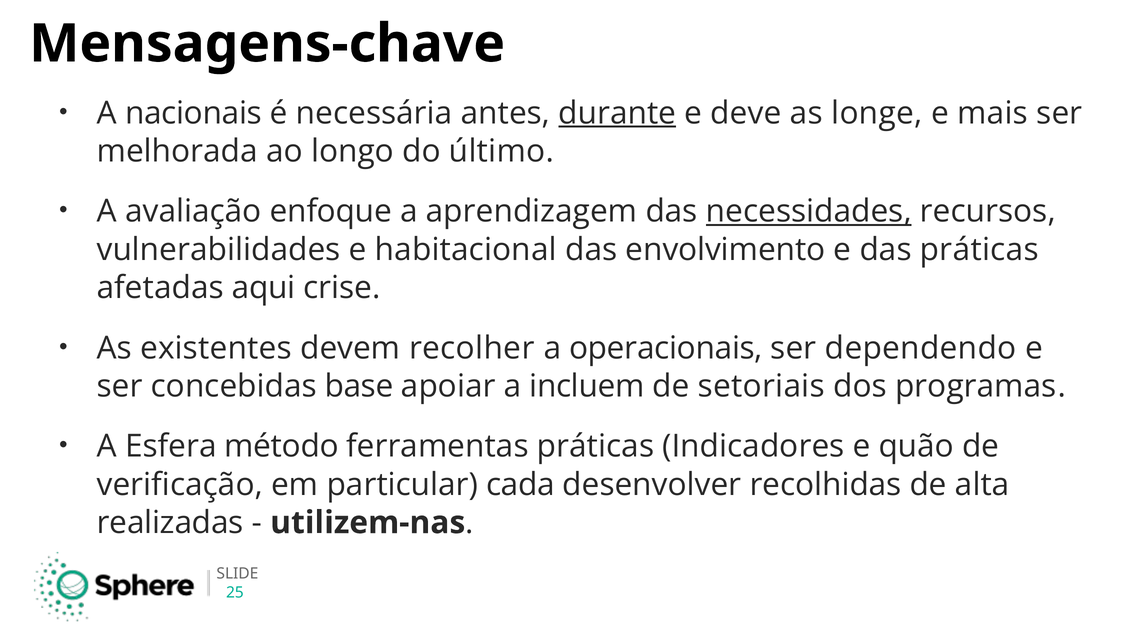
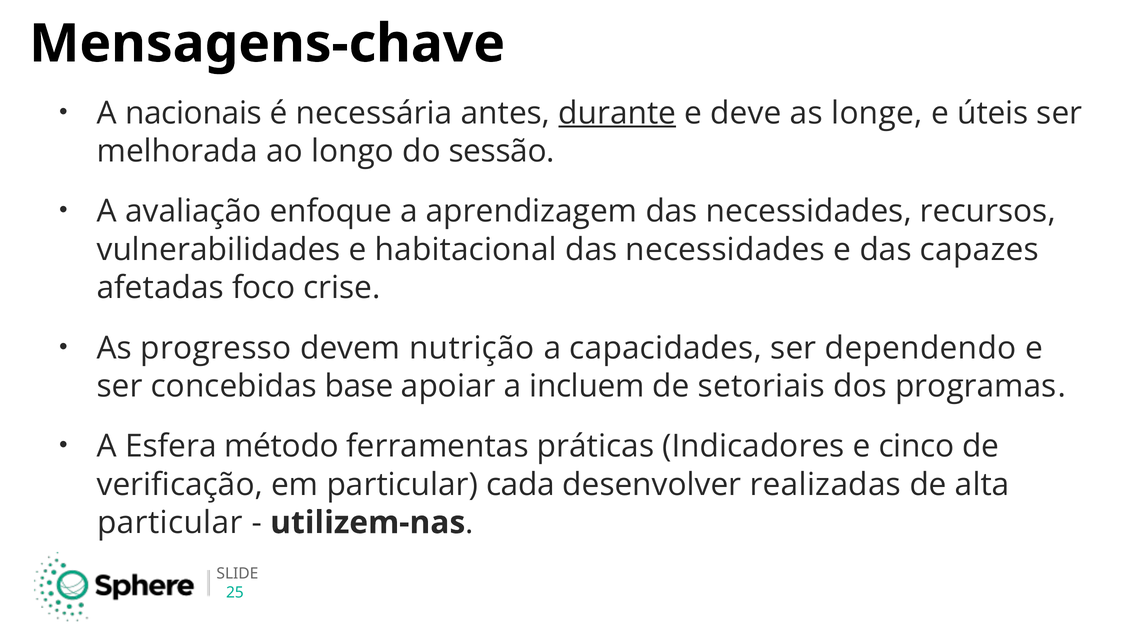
mais: mais -> úteis (993, 113)
último: último -> sessão (502, 151)
necessidades underline: present -> none (809, 211)
envolvimento: envolvimento -> necessidades (725, 249)
das práticas: práticas -> capazes (979, 249)
aqui: aqui -> foco (264, 288)
existentes: existentes -> progresso (216, 348)
recolher: recolher -> nutrição (472, 348)
operacionais: operacionais -> capacidades (666, 348)
quão: quão -> cinco (916, 446)
recolhidas: recolhidas -> realizadas (825, 484)
realizadas: realizadas -> particular (170, 522)
